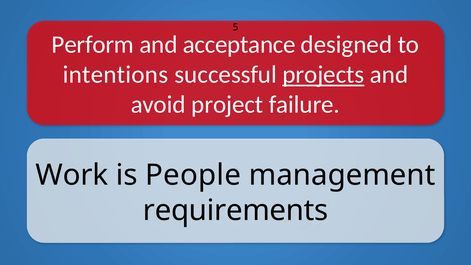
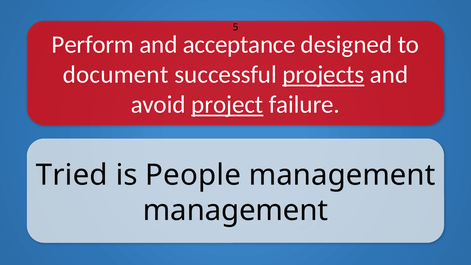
intentions: intentions -> document (116, 75)
project underline: none -> present (227, 105)
Work: Work -> Tried (72, 175)
requirements: requirements -> management (236, 210)
